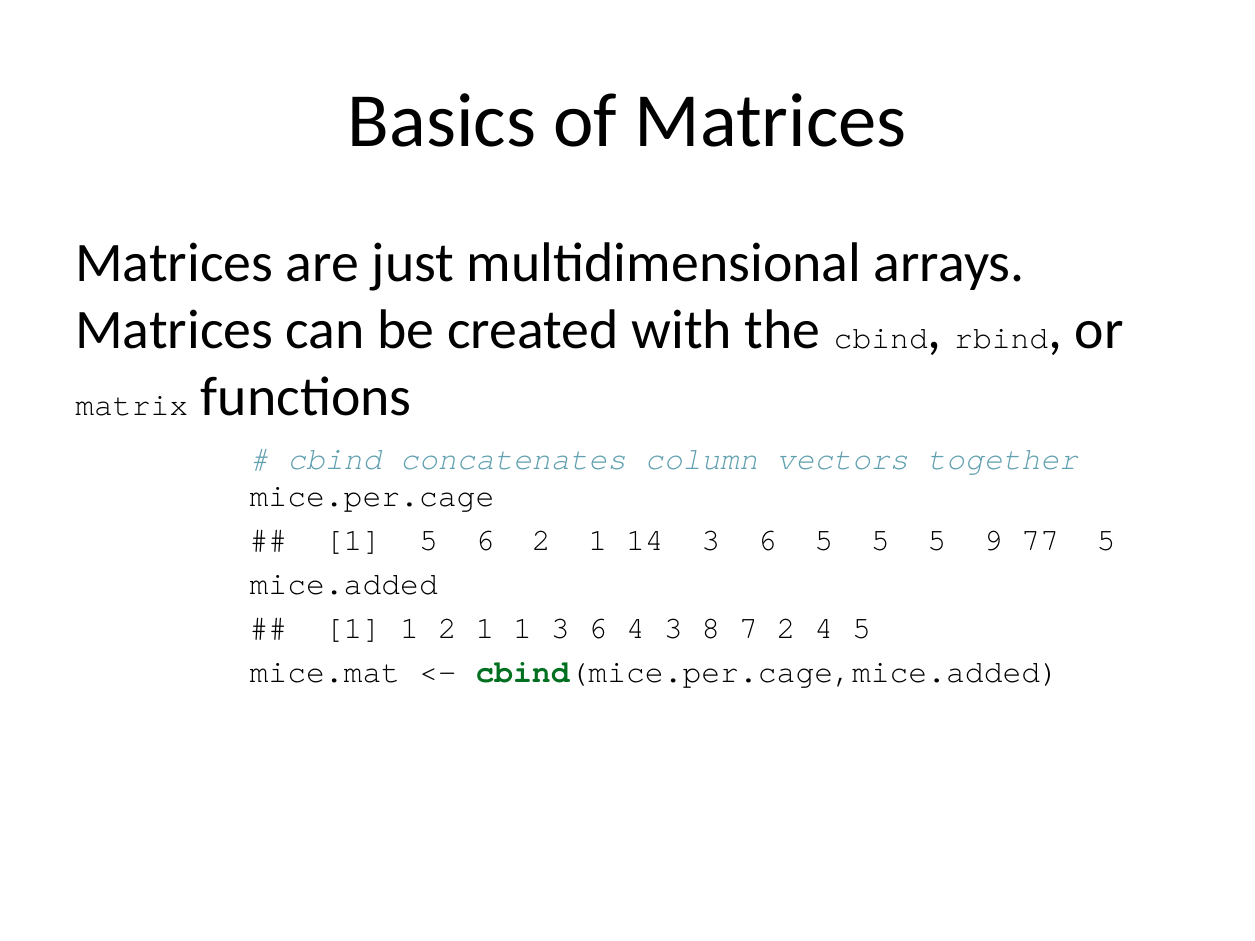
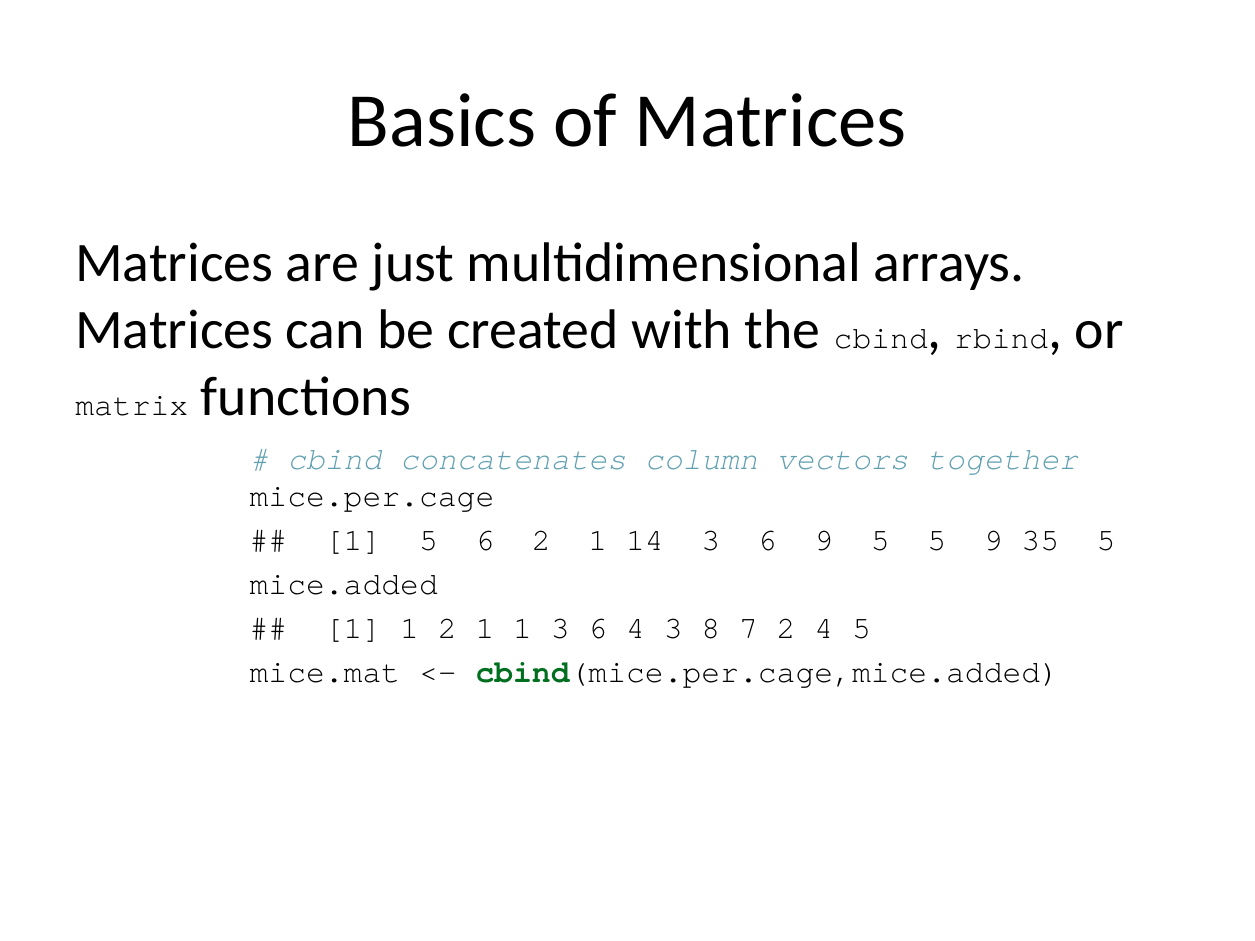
6 5: 5 -> 9 (824, 541)
77: 77 -> 35 (1040, 541)
